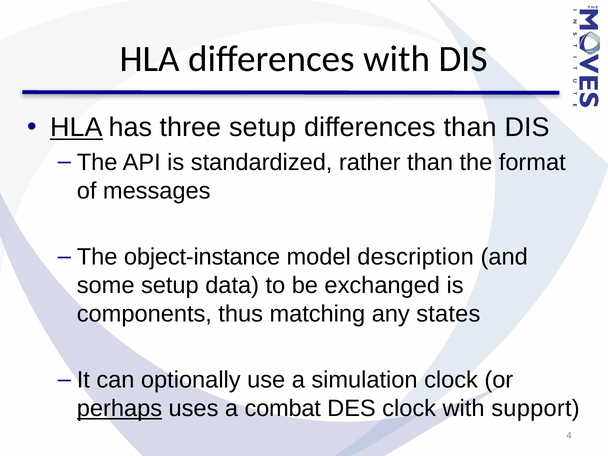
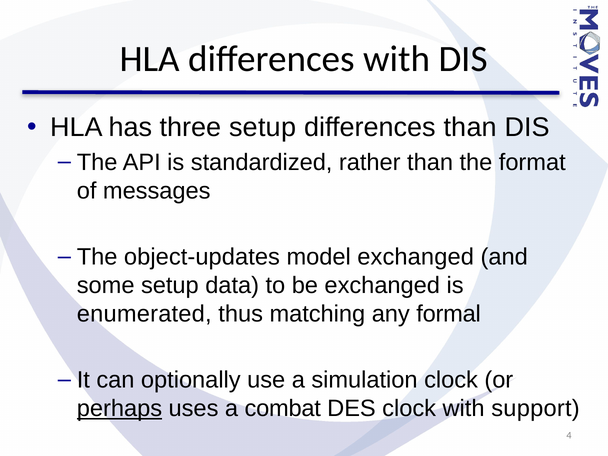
HLA underline: present -> none (76, 128)
object-instance: object-instance -> object-updates (202, 257)
model description: description -> exchanged (416, 257)
components: components -> enumerated (144, 314)
states: states -> formal (449, 314)
